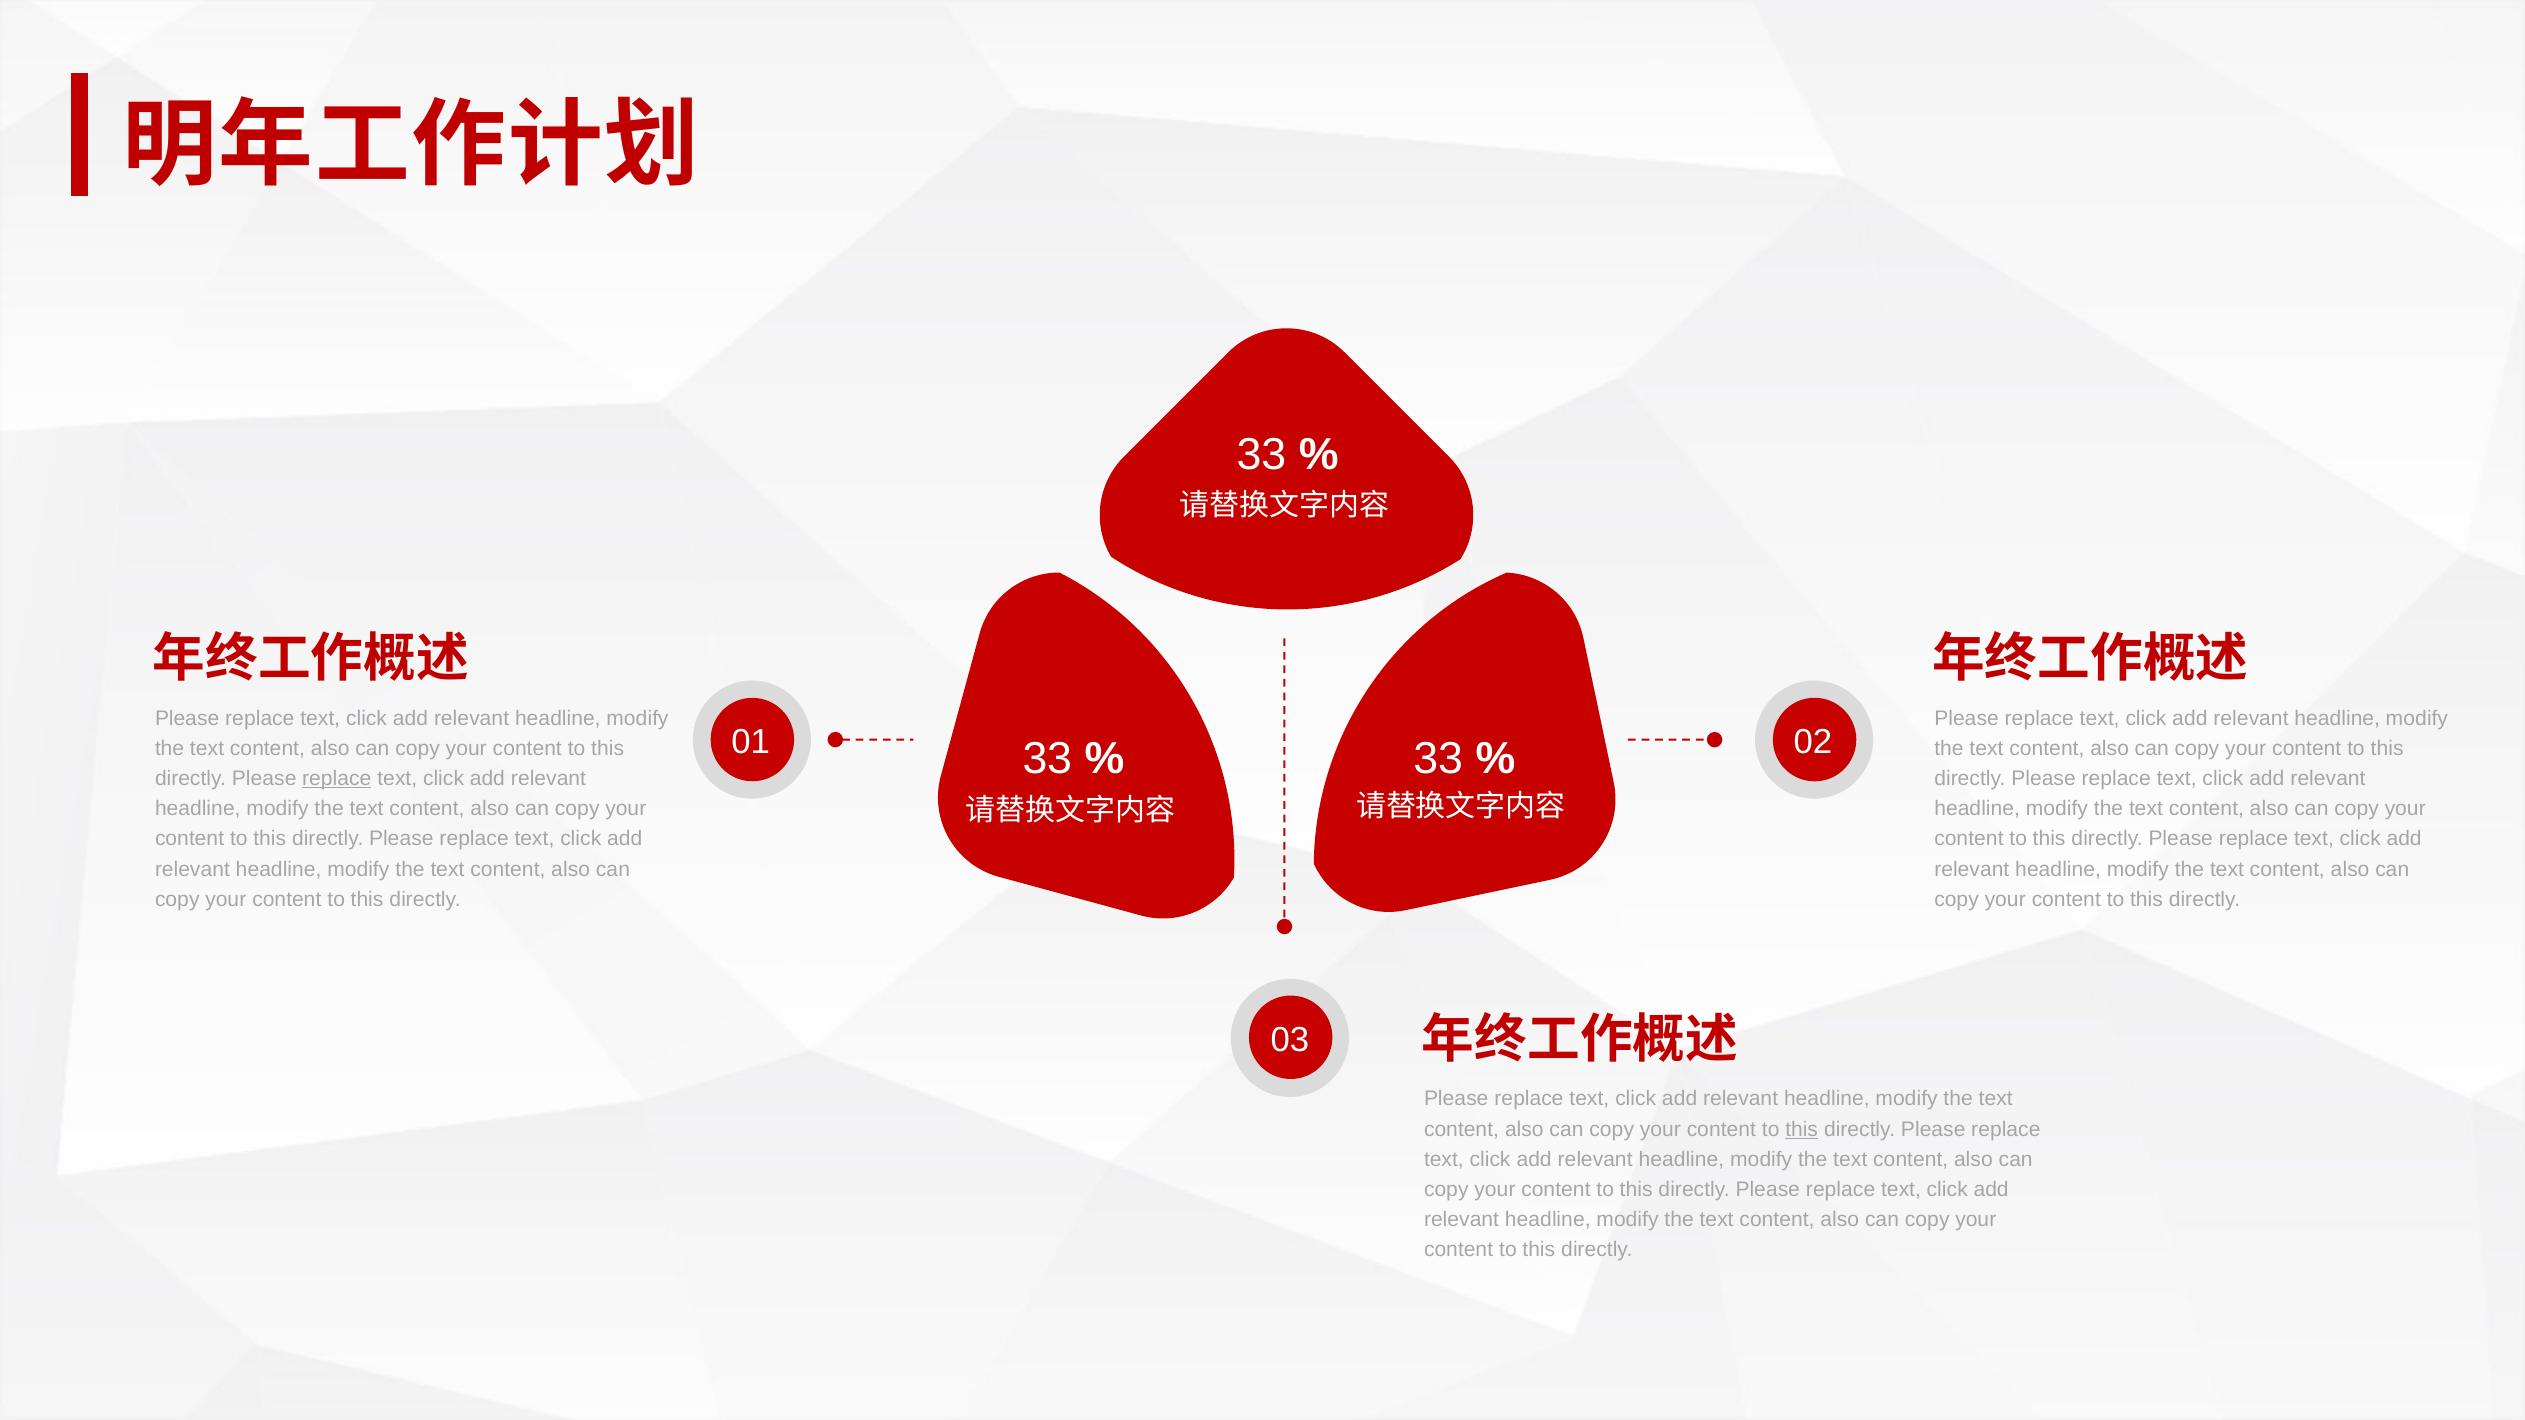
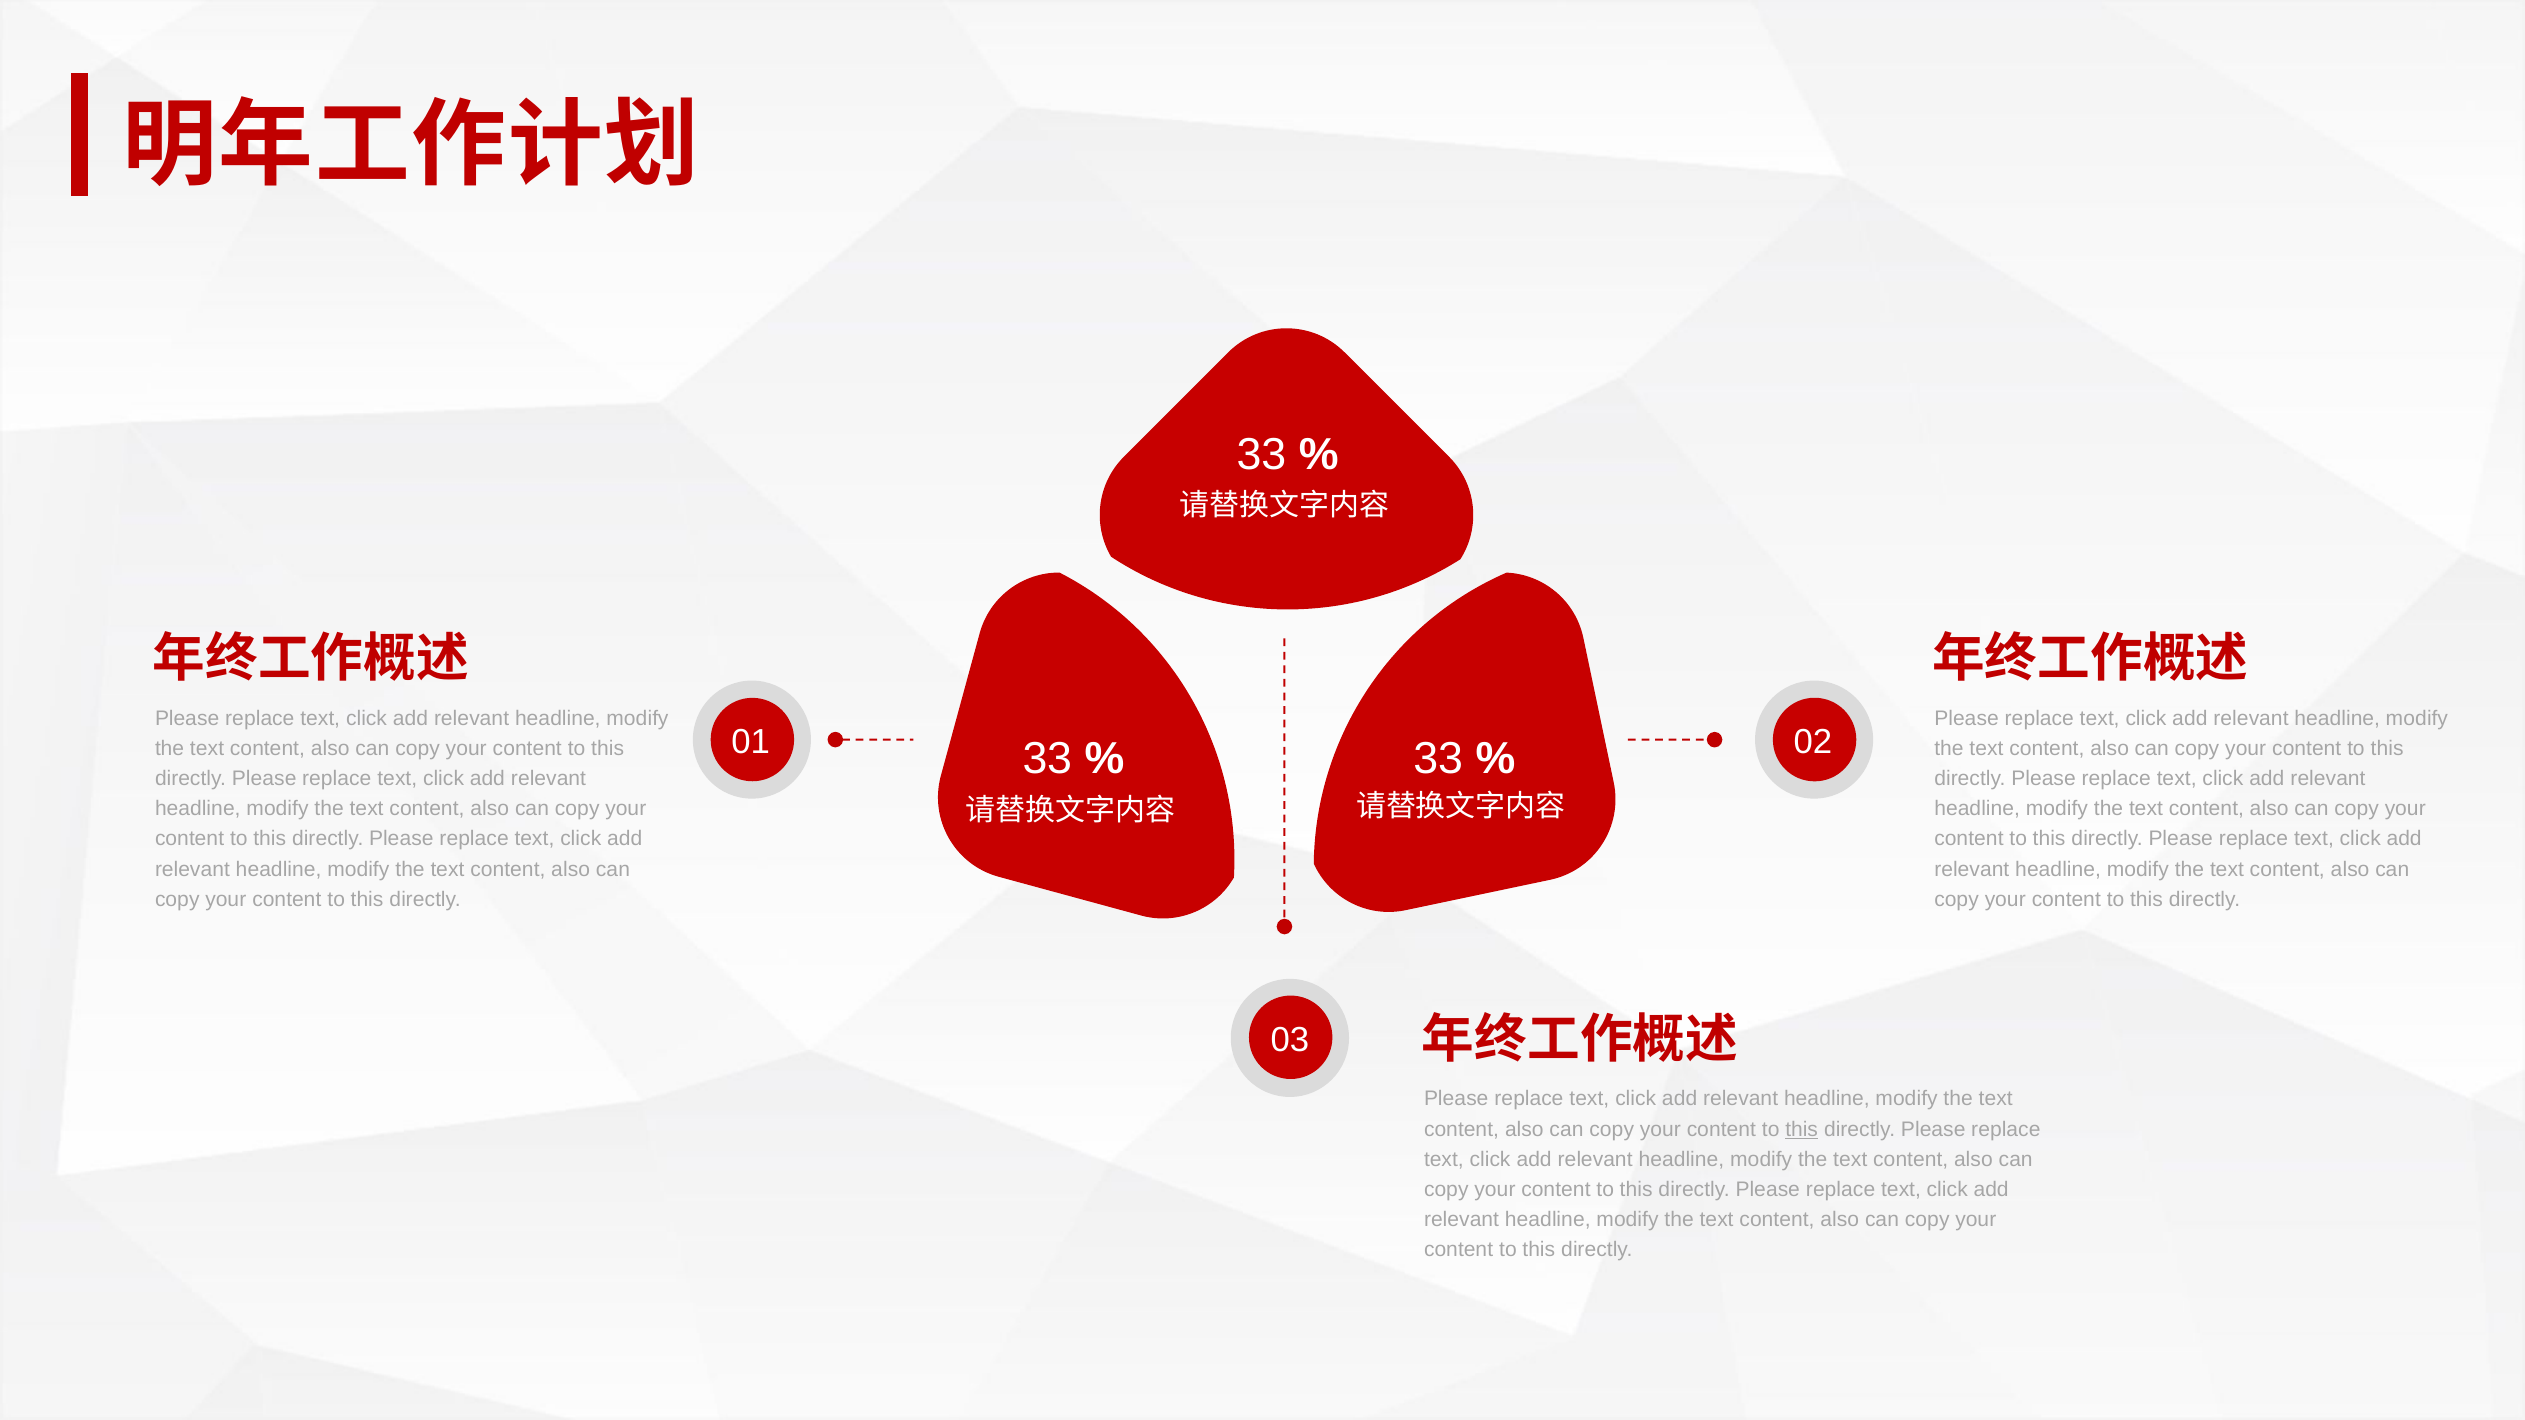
replace underline: present -> none (337, 779)
